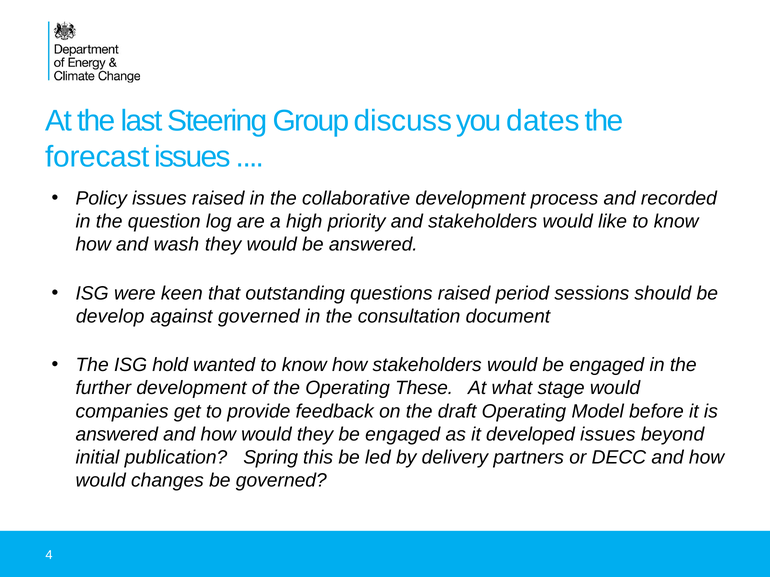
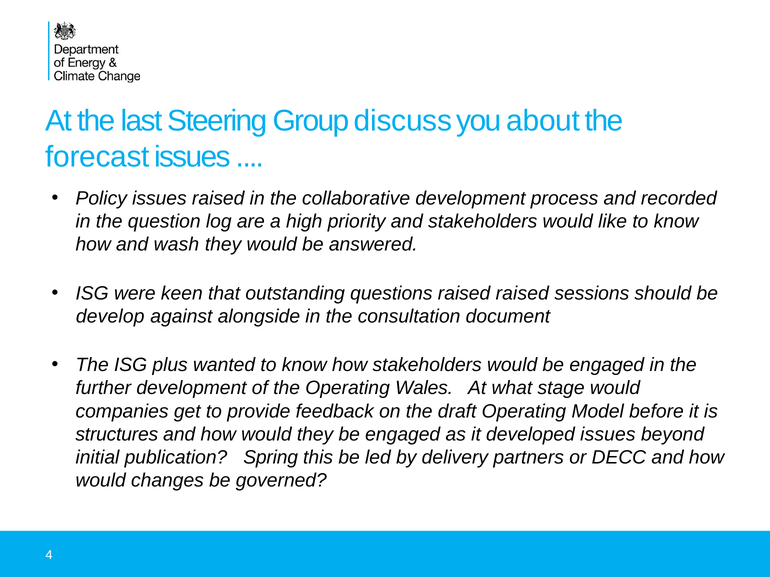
dates: dates -> about (543, 121)
raised period: period -> raised (522, 294)
against governed: governed -> alongside (259, 317)
hold: hold -> plus (170, 365)
These: These -> Wales (424, 388)
answered: answered -> structures (117, 435)
